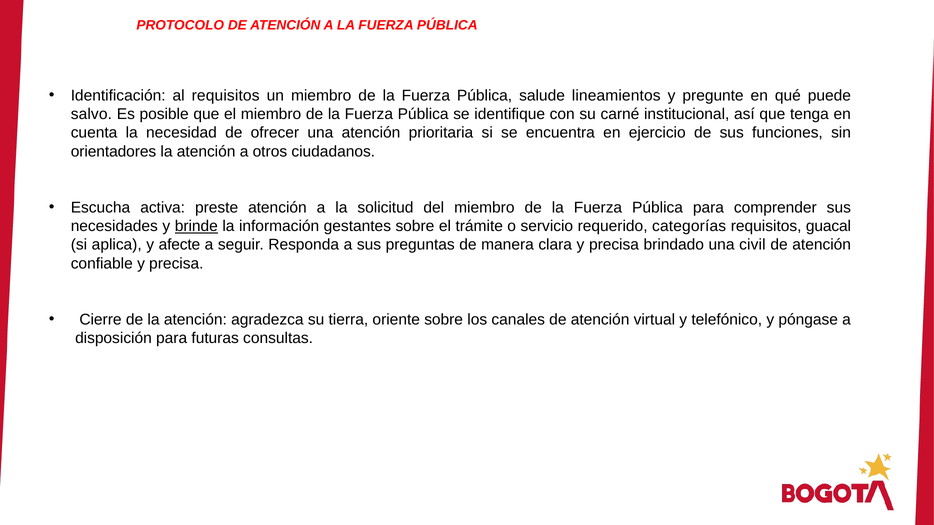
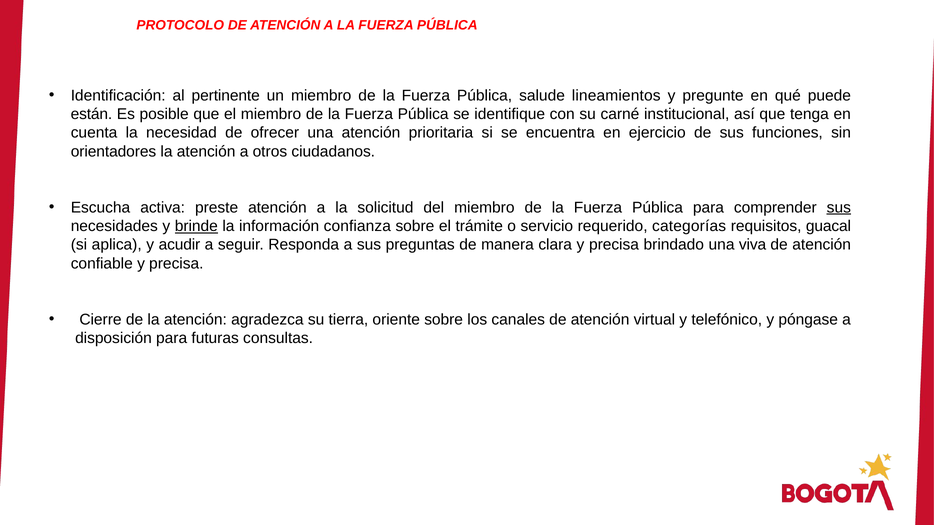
al requisitos: requisitos -> pertinente (226, 96)
salvo: salvo -> están (92, 114)
sus underline: none -> present (839, 208)
gestantes: gestantes -> confianza (357, 226)
afecte: afecte -> acudir (179, 245)
civil: civil -> viva (753, 245)
